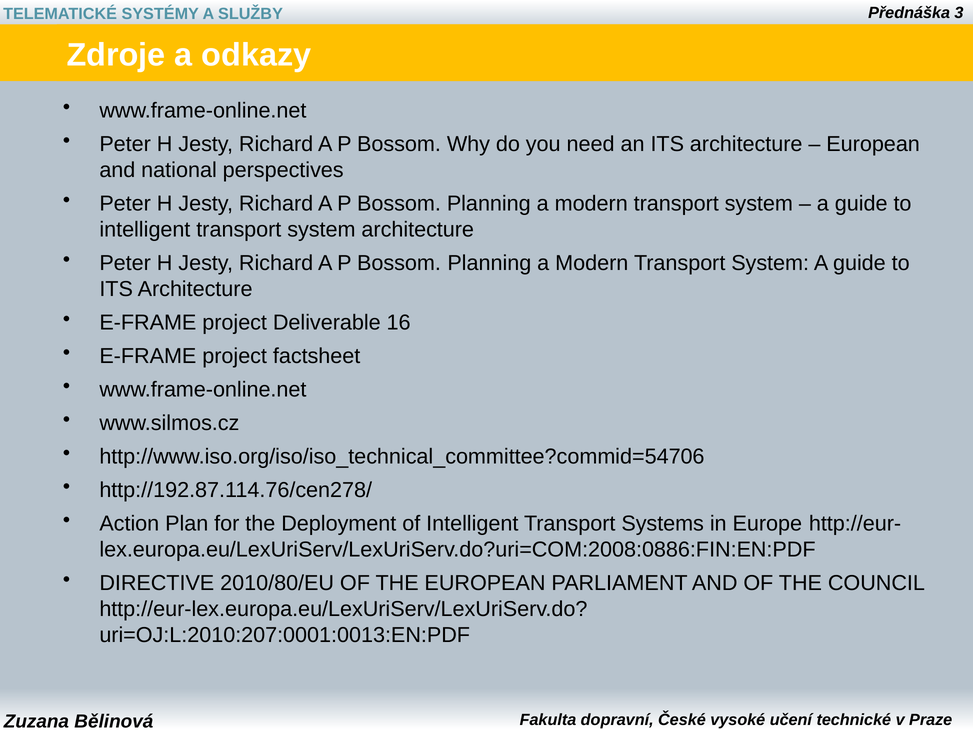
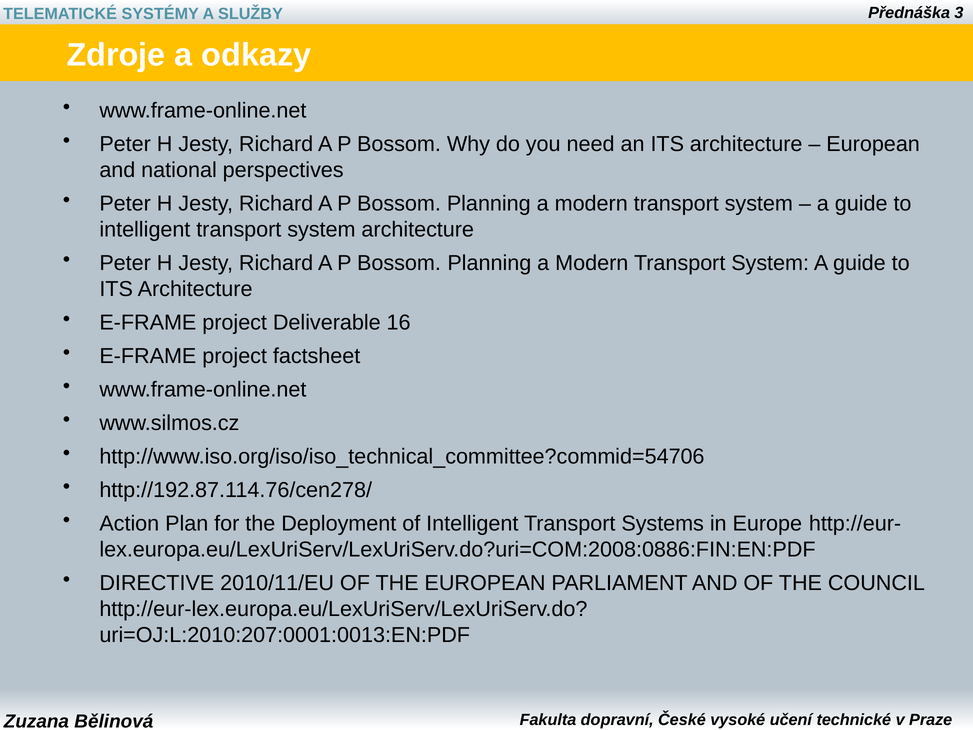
2010/80/EU: 2010/80/EU -> 2010/11/EU (277, 583)
